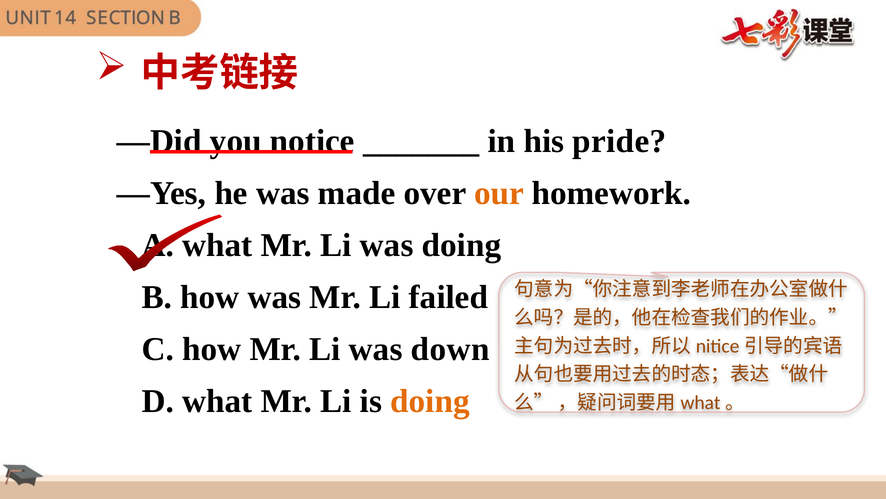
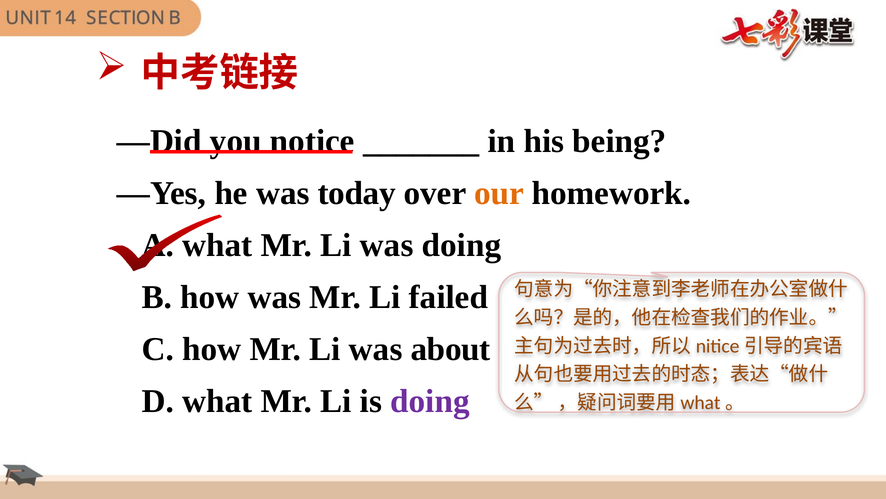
pride: pride -> being (619, 141)
made: made -> today (357, 193)
down: down -> about (451, 349)
doing colour: orange -> purple (430, 401)
